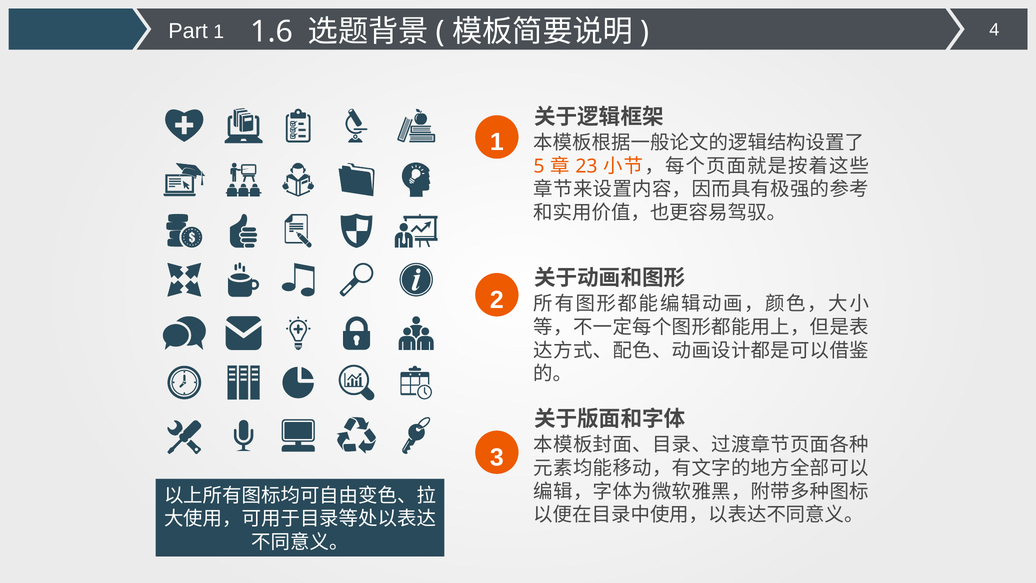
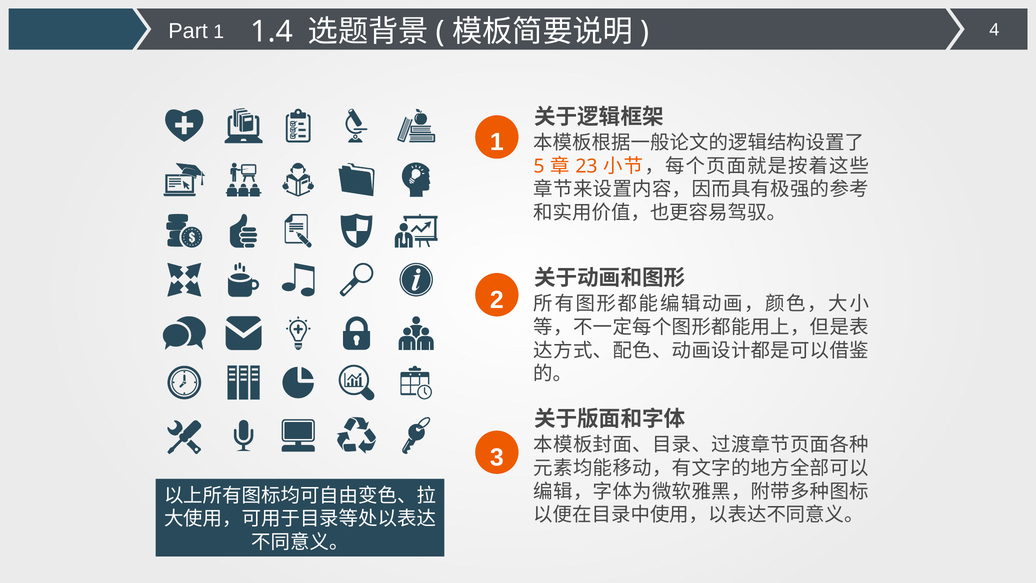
1.6: 1.6 -> 1.4 (272, 32)
